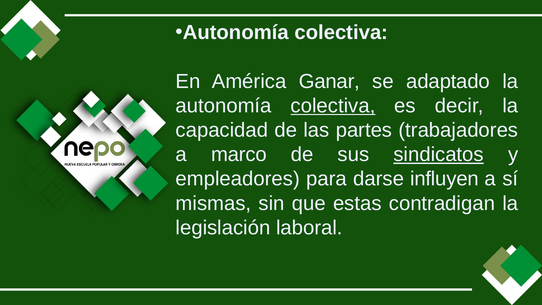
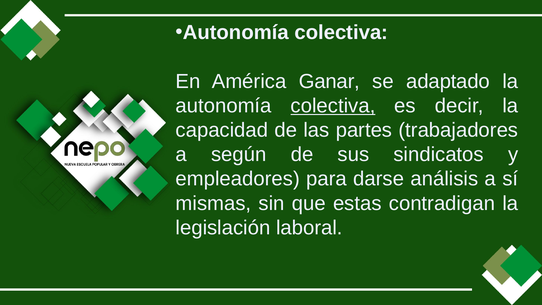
marco: marco -> según (239, 154)
sindicatos underline: present -> none (439, 154)
influyen: influyen -> análisis (444, 179)
